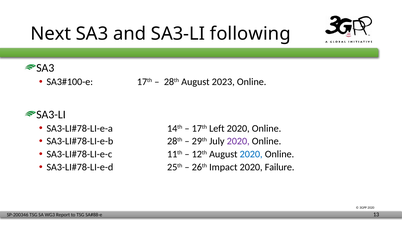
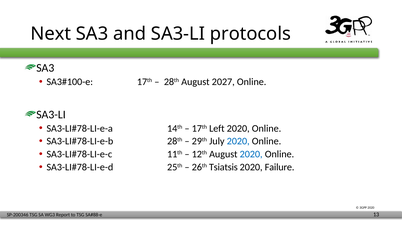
following: following -> protocols (250, 34)
2023: 2023 -> 2027 (223, 82)
2020 colour: purple -> blue (238, 141)
Impact: Impact -> Tsiatsis (223, 167)
